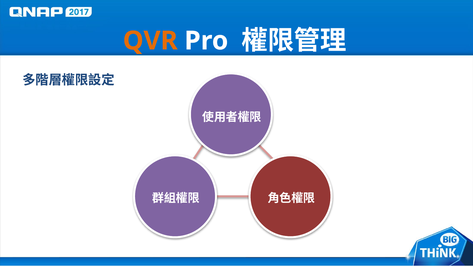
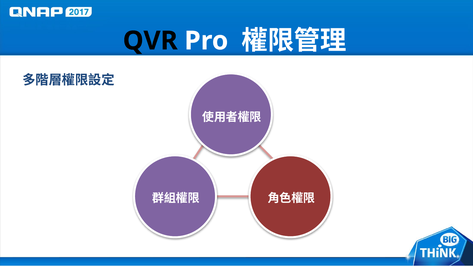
QVR colour: orange -> black (150, 41)
